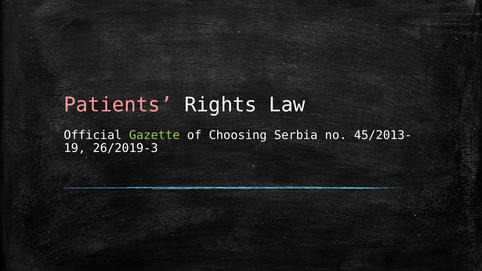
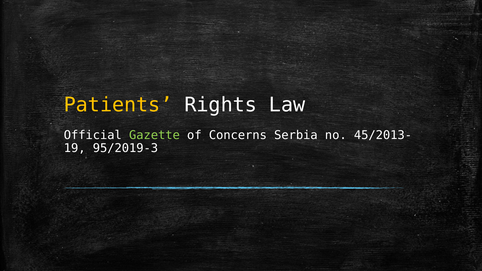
Patients colour: pink -> yellow (118, 105)
Choosing: Choosing -> Concerns (238, 135)
26/2019-3: 26/2019-3 -> 95/2019-3 (125, 148)
